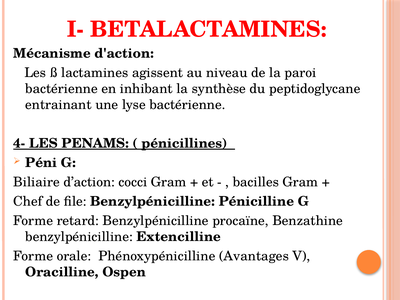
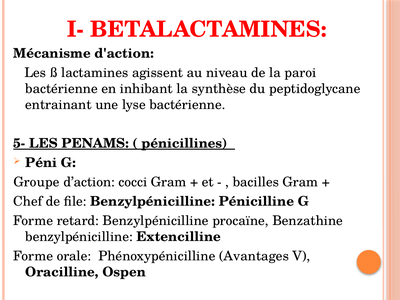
4-: 4- -> 5- (19, 143)
Biliaire: Biliaire -> Groupe (36, 182)
